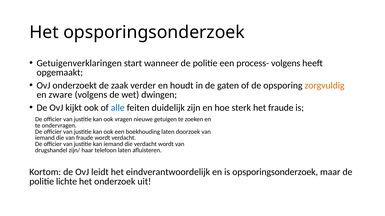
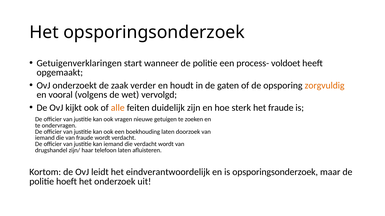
process- volgens: volgens -> voldoet (286, 63)
zware: zware -> vooral (61, 95)
dwingen: dwingen -> vervolgd (159, 95)
alle colour: blue -> orange (118, 108)
lichte: lichte -> hoeft (67, 182)
